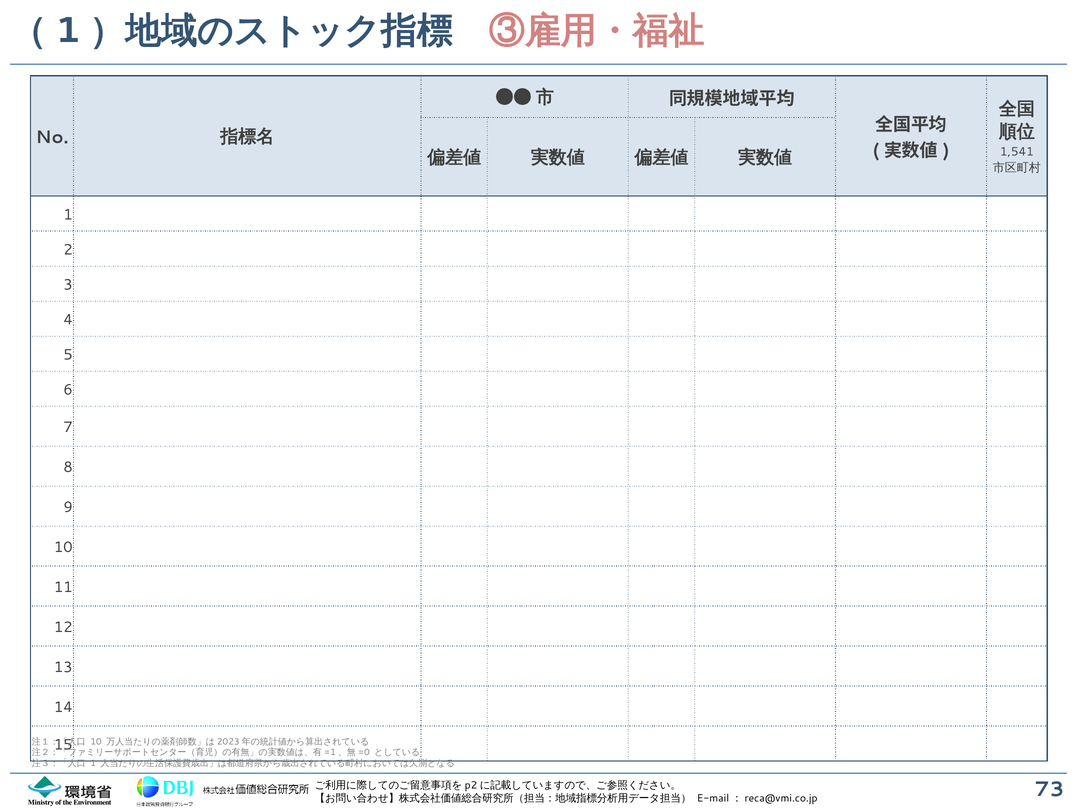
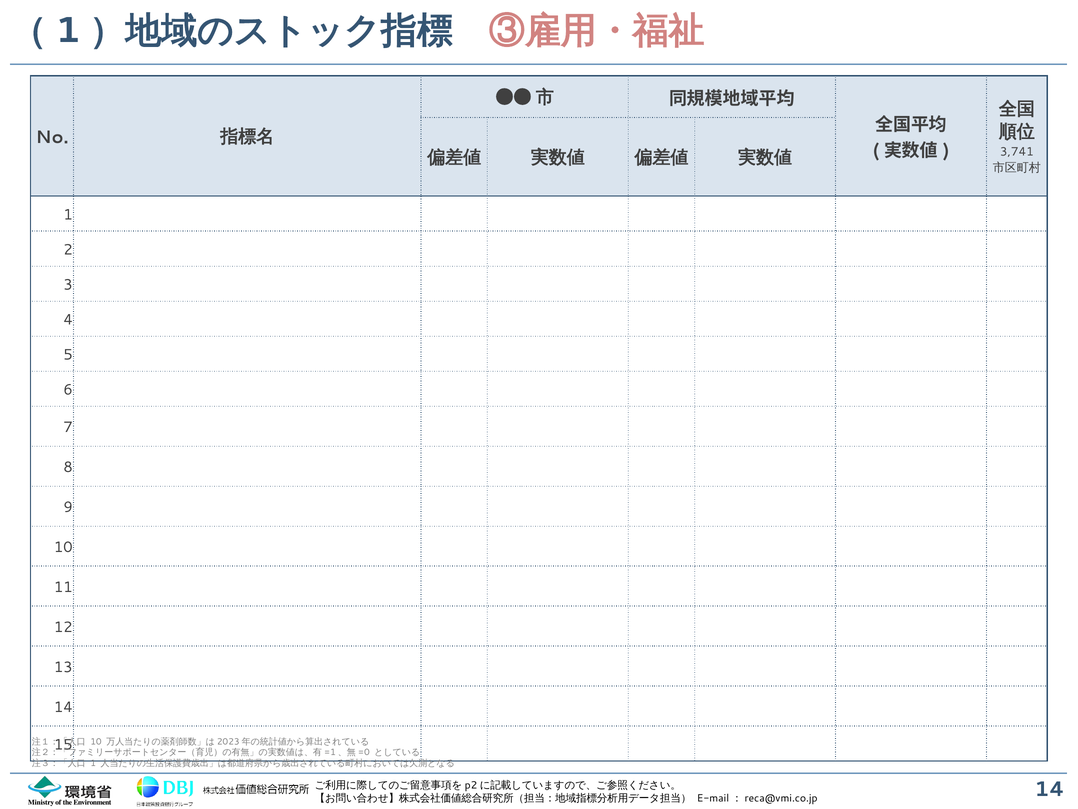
1,541: 1,541 -> 3,741 (1017, 152)
73: 73 -> 14 (1050, 789)
